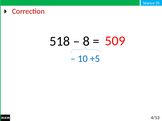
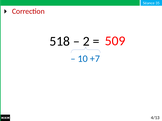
8: 8 -> 2 (86, 41)
+5: +5 -> +7 (95, 59)
